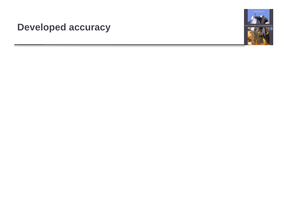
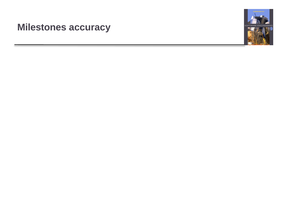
Developed: Developed -> Milestones (42, 27)
